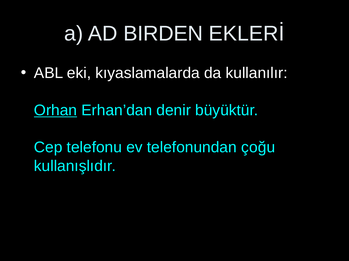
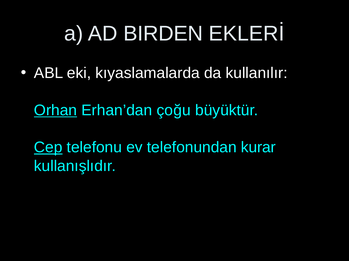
denir: denir -> çoğu (174, 111)
Cep underline: none -> present (48, 148)
çoğu: çoğu -> kurar (258, 148)
